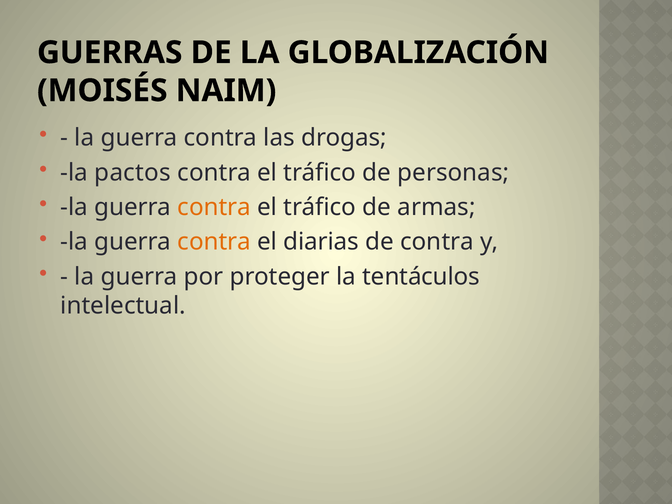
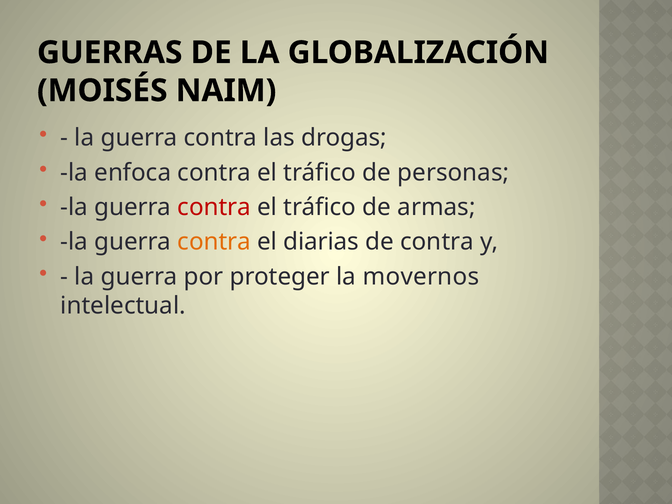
pactos: pactos -> enfoca (133, 173)
contra colour: orange -> red (214, 207)
tentáculos: tentáculos -> movernos (421, 277)
